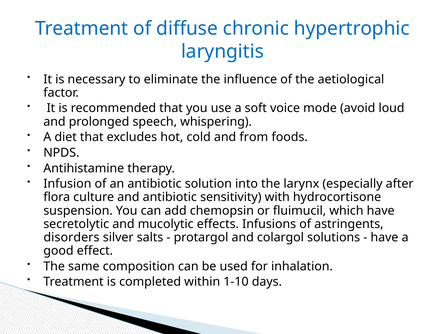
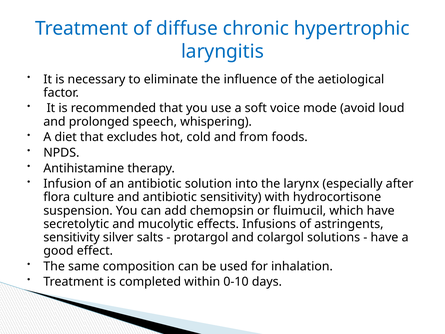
disorders: disorders -> sensitivity (72, 237)
1-10: 1-10 -> 0-10 (236, 282)
